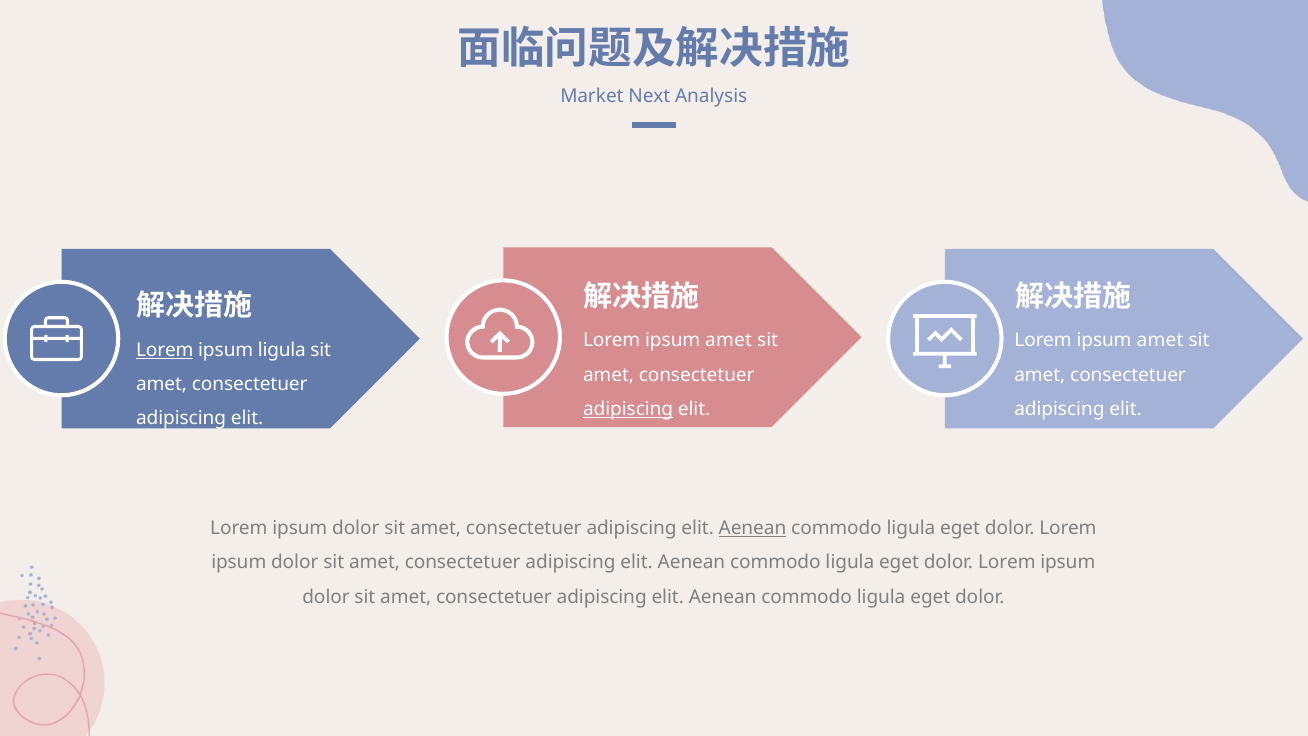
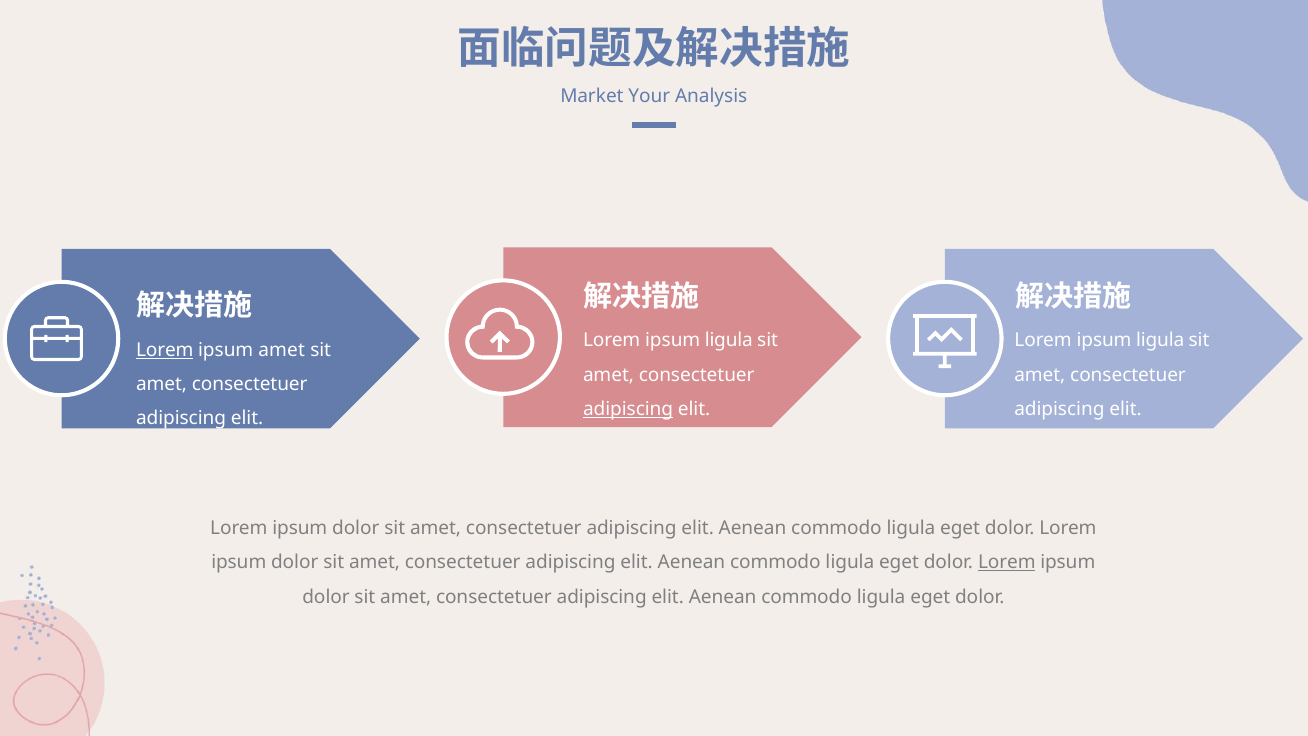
Next: Next -> Your (649, 96)
amet: amet -> ligula (729, 340)
amet: amet -> ligula (1160, 340)
ipsum ligula: ligula -> amet (282, 350)
Aenean underline: present -> none (752, 528)
Lorem underline: none -> present (1007, 562)
